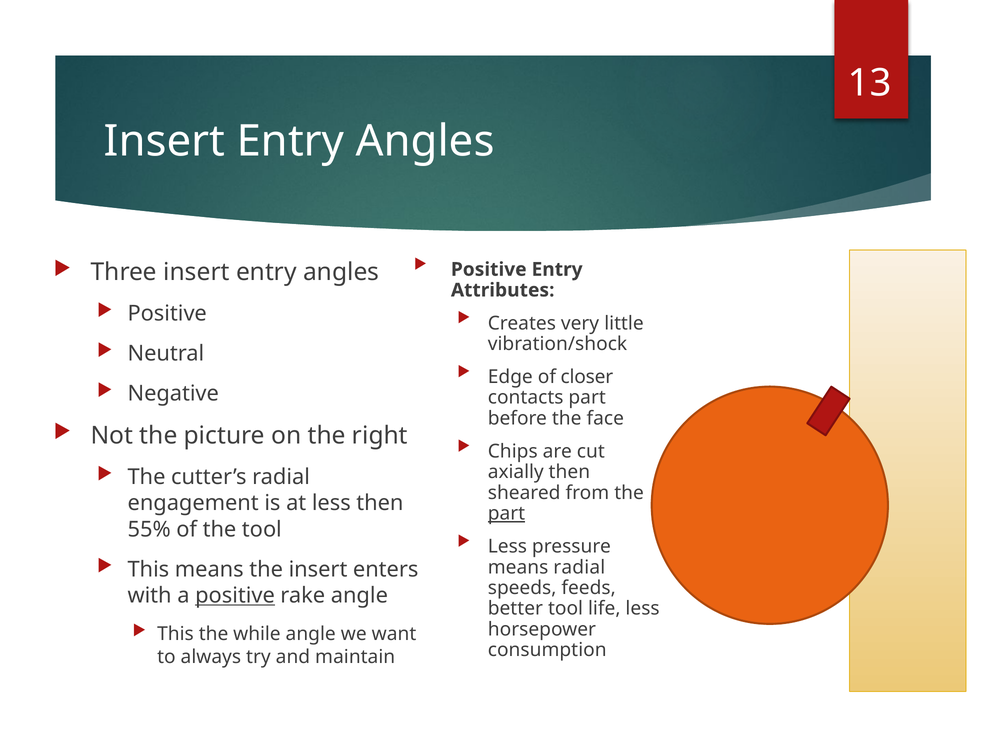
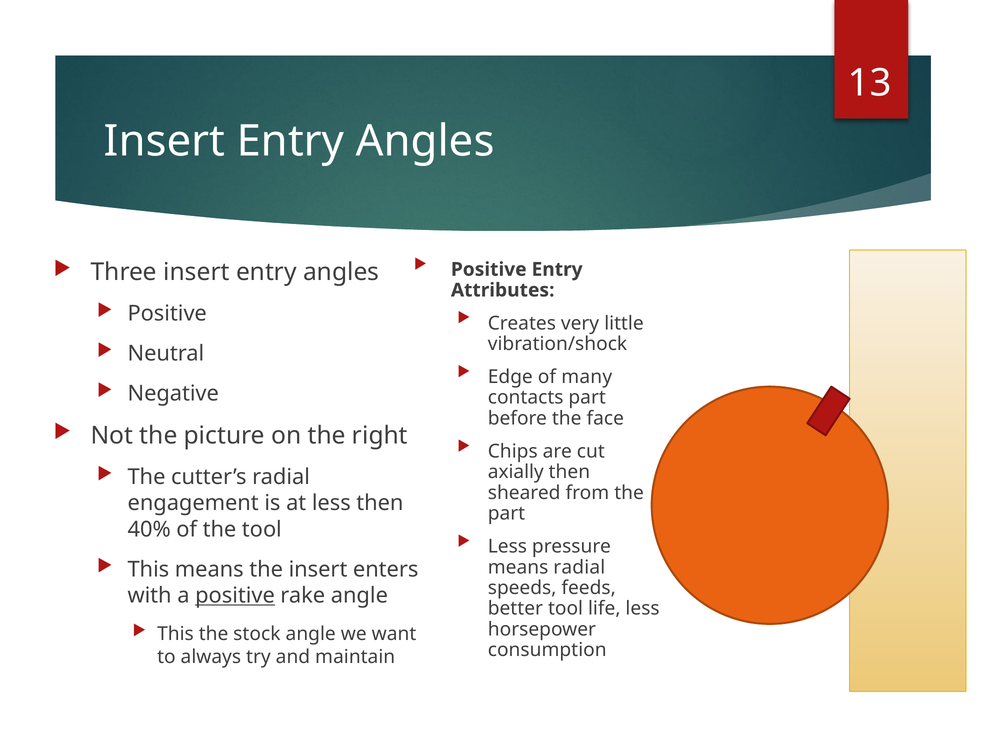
closer: closer -> many (587, 377)
part underline: present -> none (506, 513)
55%: 55% -> 40% (149, 529)
while: while -> stock (257, 634)
